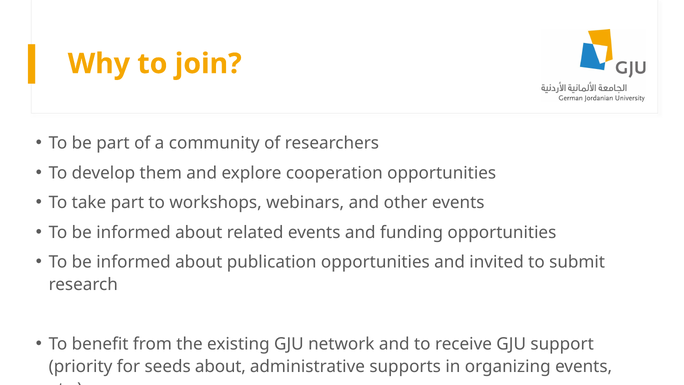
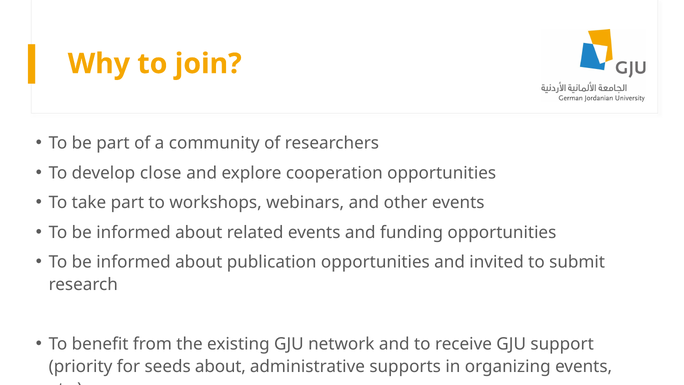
them: them -> close (161, 173)
